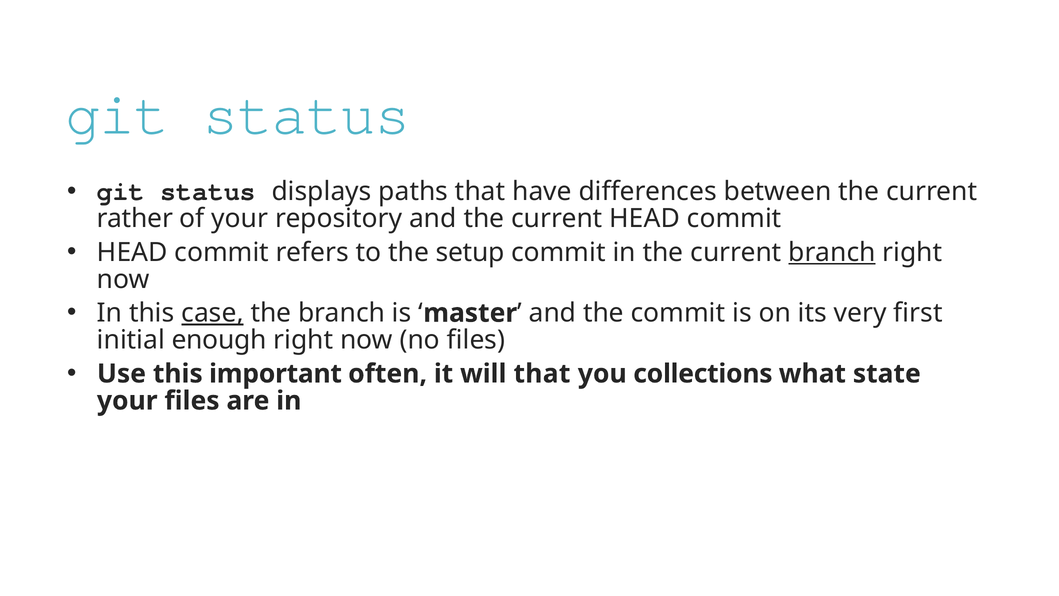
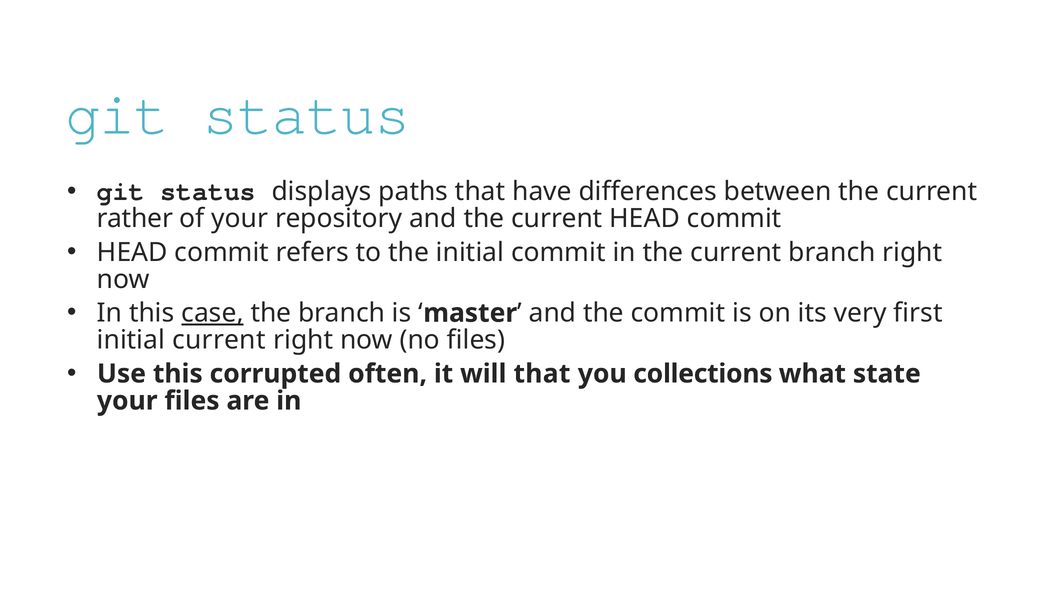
the setup: setup -> initial (470, 252)
branch underline: present -> none (832, 252)
initial enough: enough -> current (219, 340)
important: important -> corrupted (275, 374)
